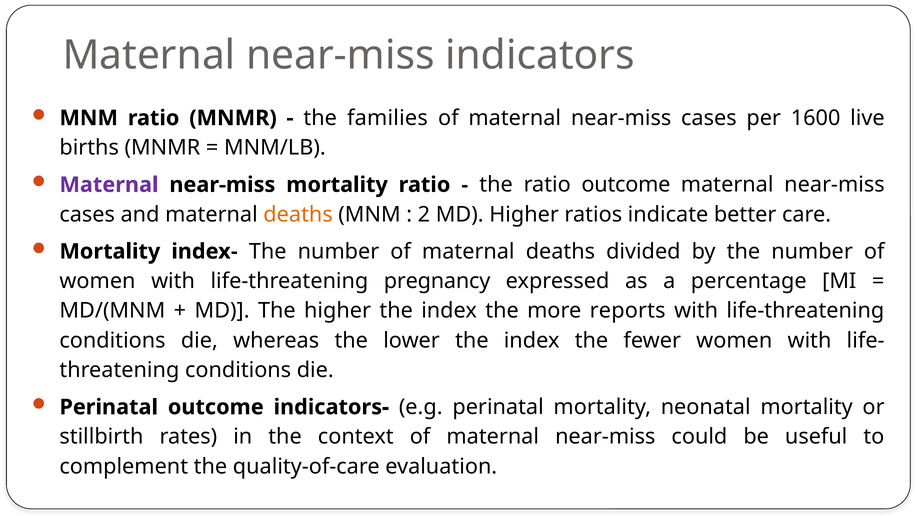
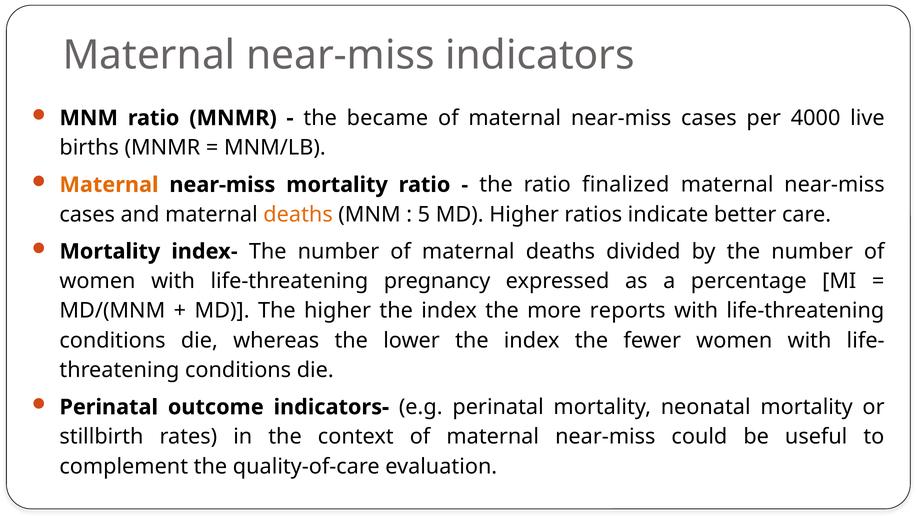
families: families -> became (387, 118)
1600: 1600 -> 4000 (816, 118)
Maternal colour: purple -> orange (109, 185)
ratio outcome: outcome -> finalized (626, 185)
2: 2 -> 5 (424, 214)
